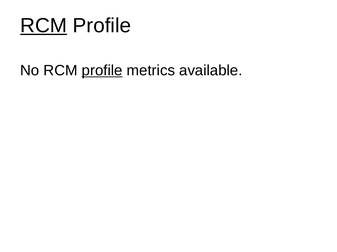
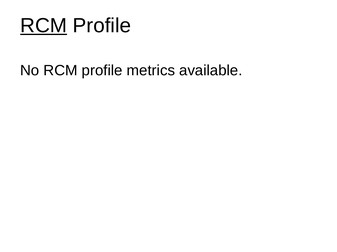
profile underline: present -> none (102, 71)
